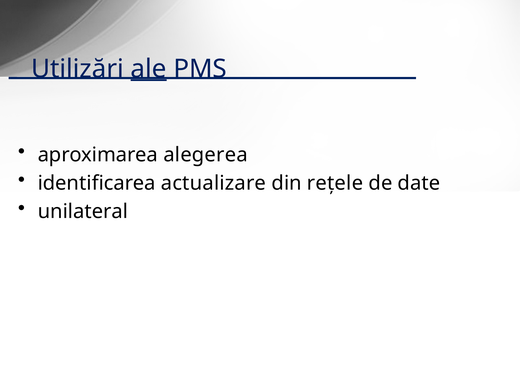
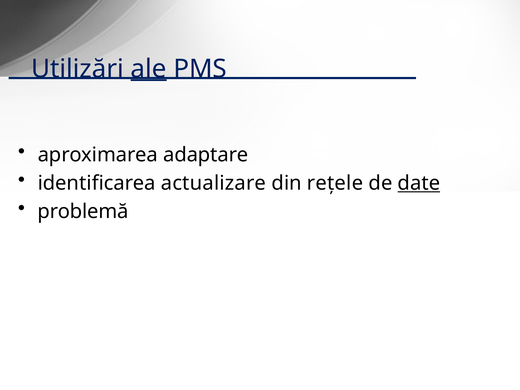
alegerea: alegerea -> adaptare (206, 155)
date underline: none -> present (419, 183)
unilateral: unilateral -> problemă (83, 211)
